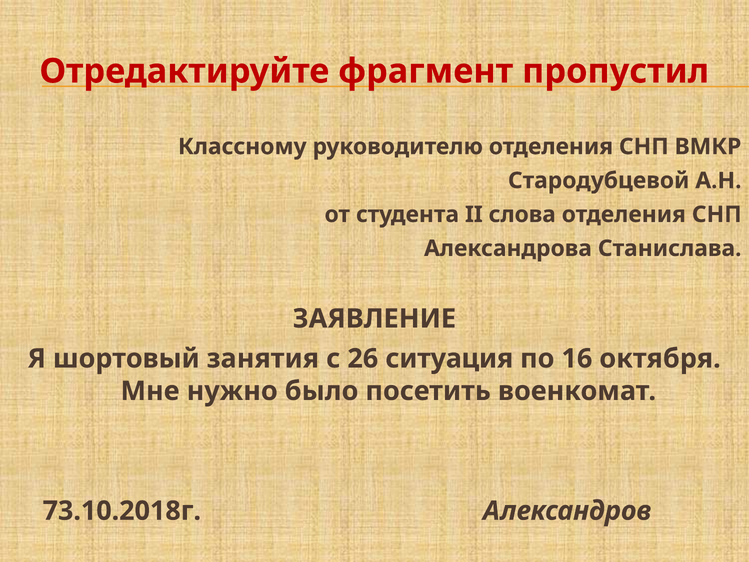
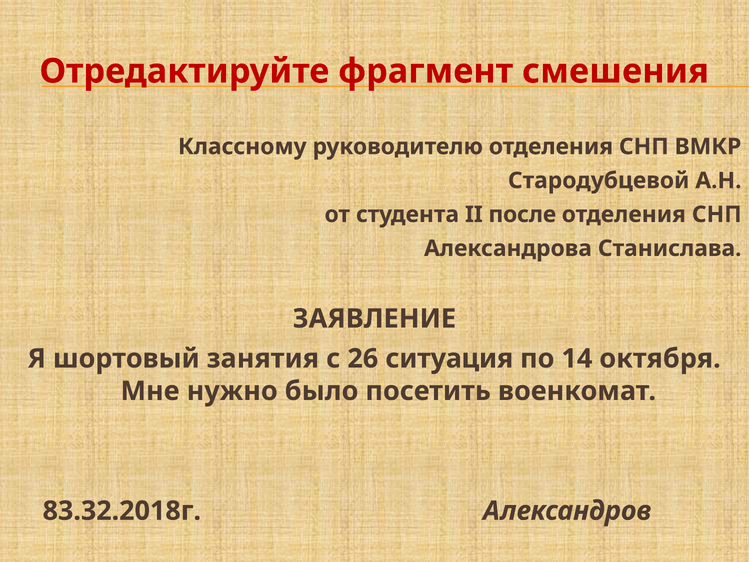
пропустил: пропустил -> смешения (615, 71)
слова: слова -> после (522, 214)
16: 16 -> 14 (577, 358)
73.10.2018г: 73.10.2018г -> 83.32.2018г (122, 511)
